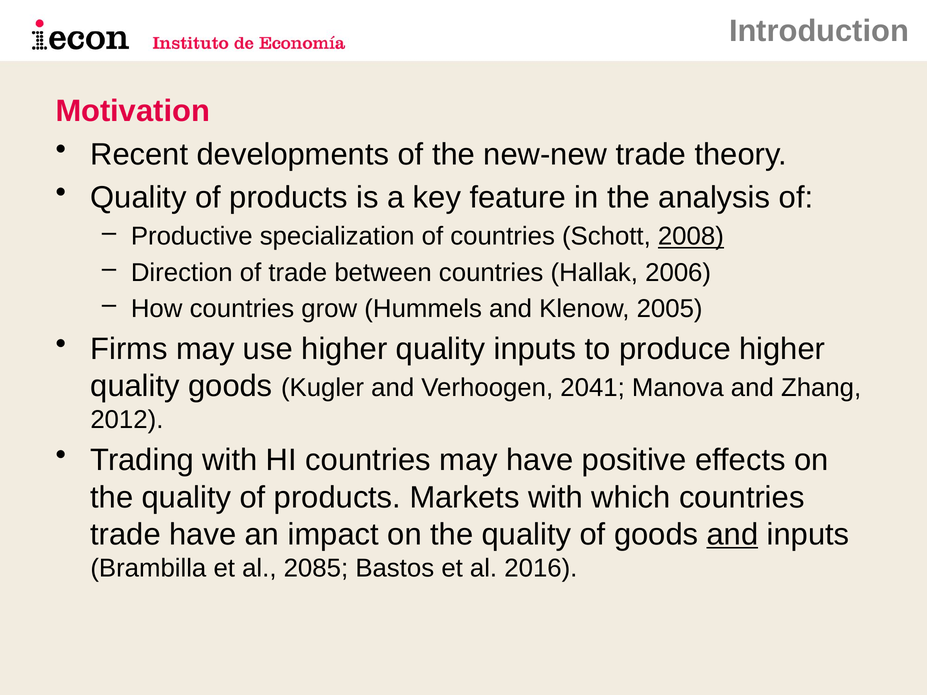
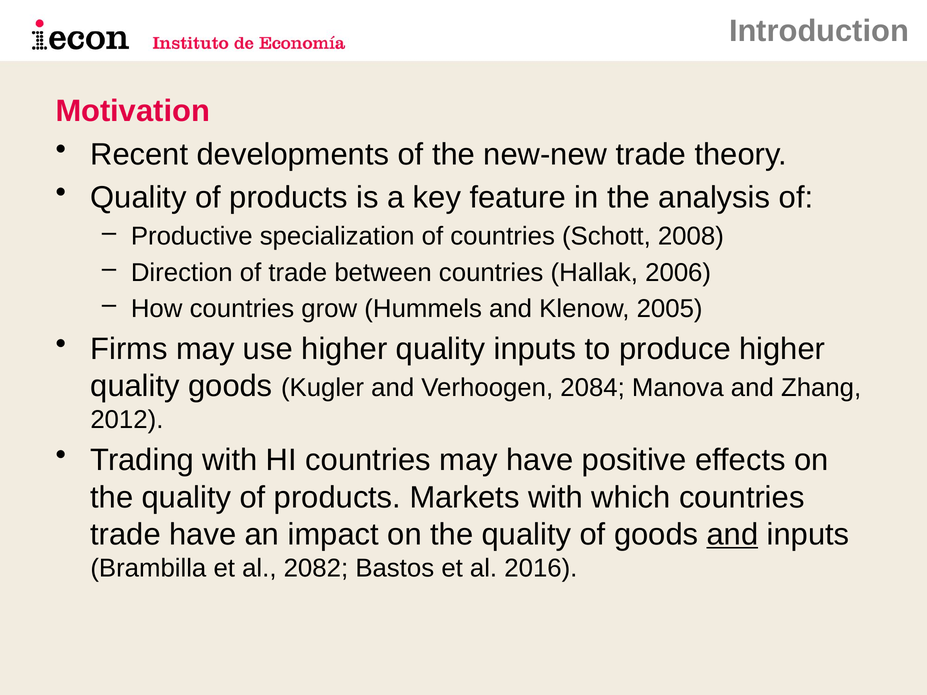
2008 underline: present -> none (691, 237)
2041: 2041 -> 2084 (593, 388)
2085: 2085 -> 2082 (316, 568)
